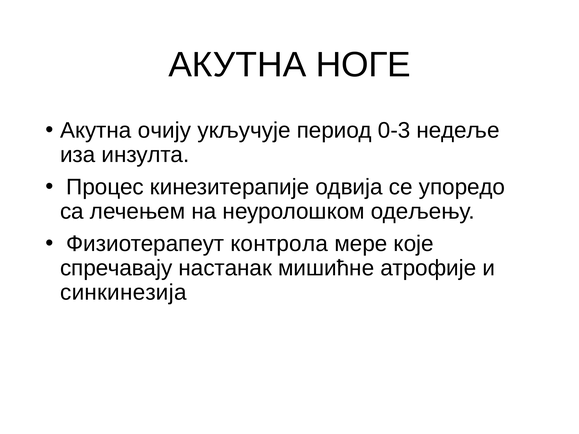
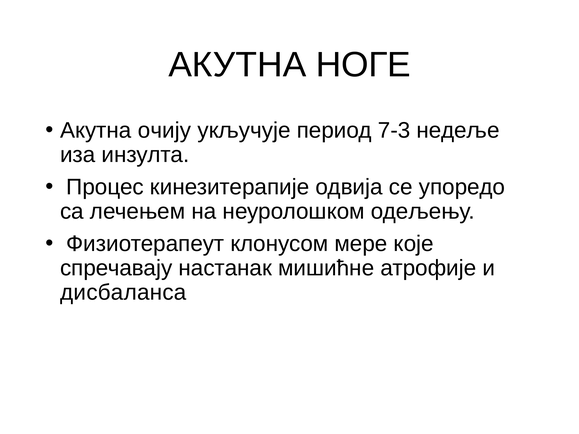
0-3: 0-3 -> 7-3 (394, 131)
контрола: контрола -> клонусом (279, 244)
синкинезија: синкинезија -> дисбаланса (123, 293)
